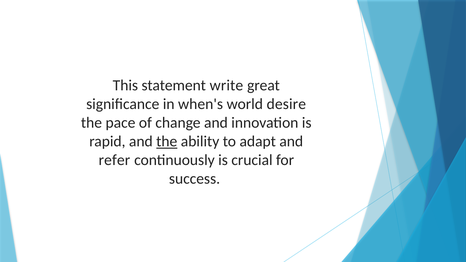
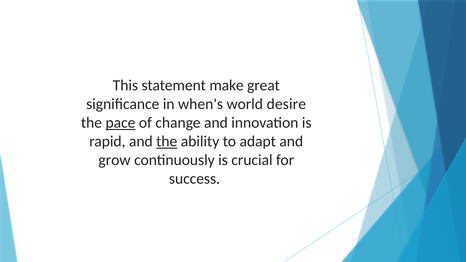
write: write -> make (227, 86)
pace underline: none -> present (120, 123)
refer: refer -> grow (114, 160)
